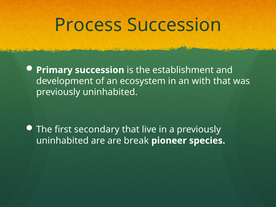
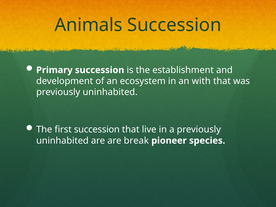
Process: Process -> Animals (88, 25)
first secondary: secondary -> succession (97, 130)
